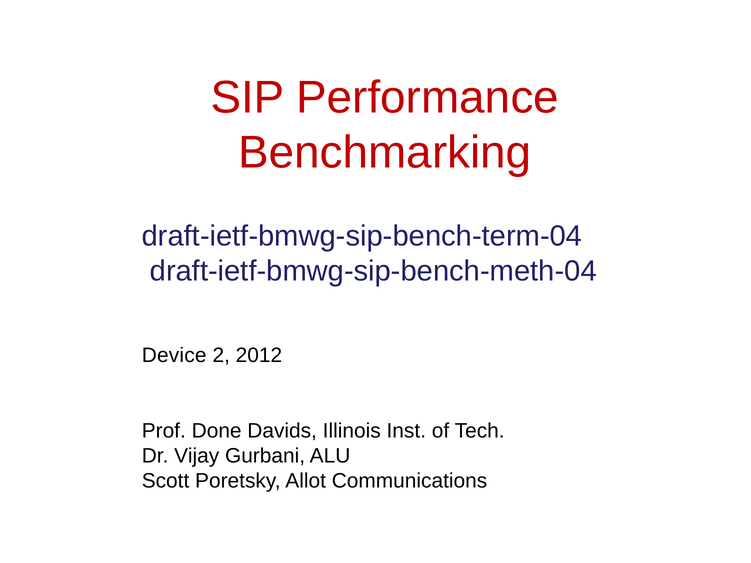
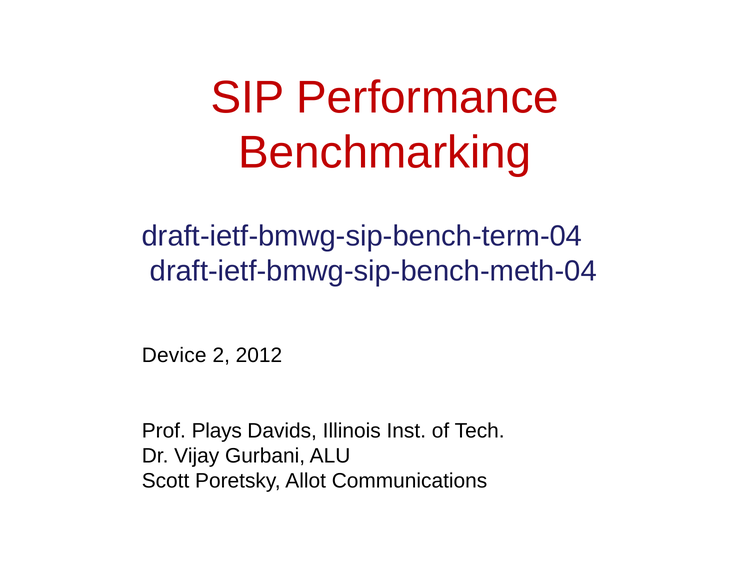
Done: Done -> Plays (217, 431)
